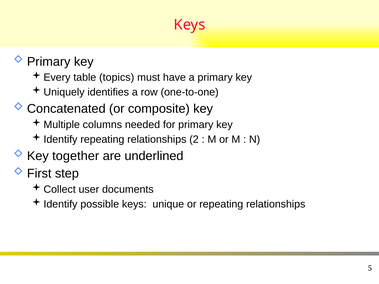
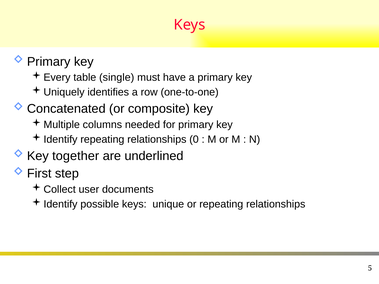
topics: topics -> single (117, 78)
2: 2 -> 0 (194, 139)
